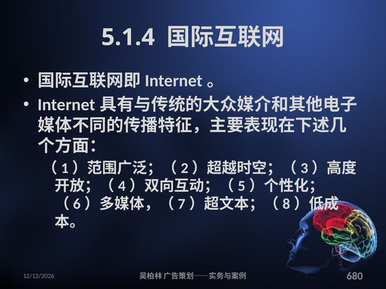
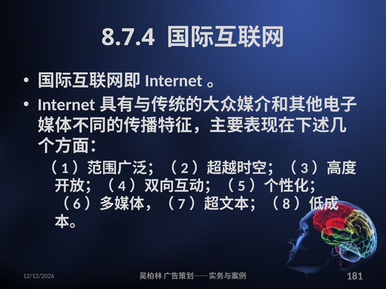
5.1.4: 5.1.4 -> 8.7.4 (128, 37)
680: 680 -> 181 (355, 277)
